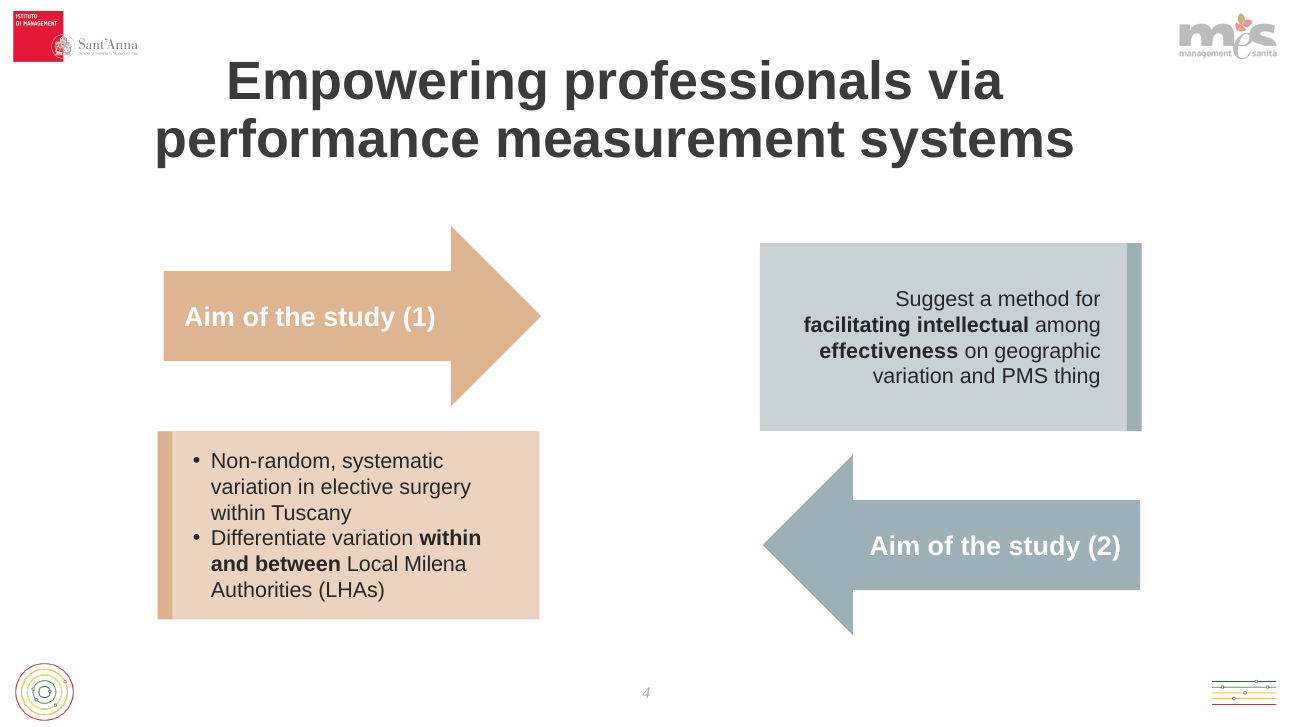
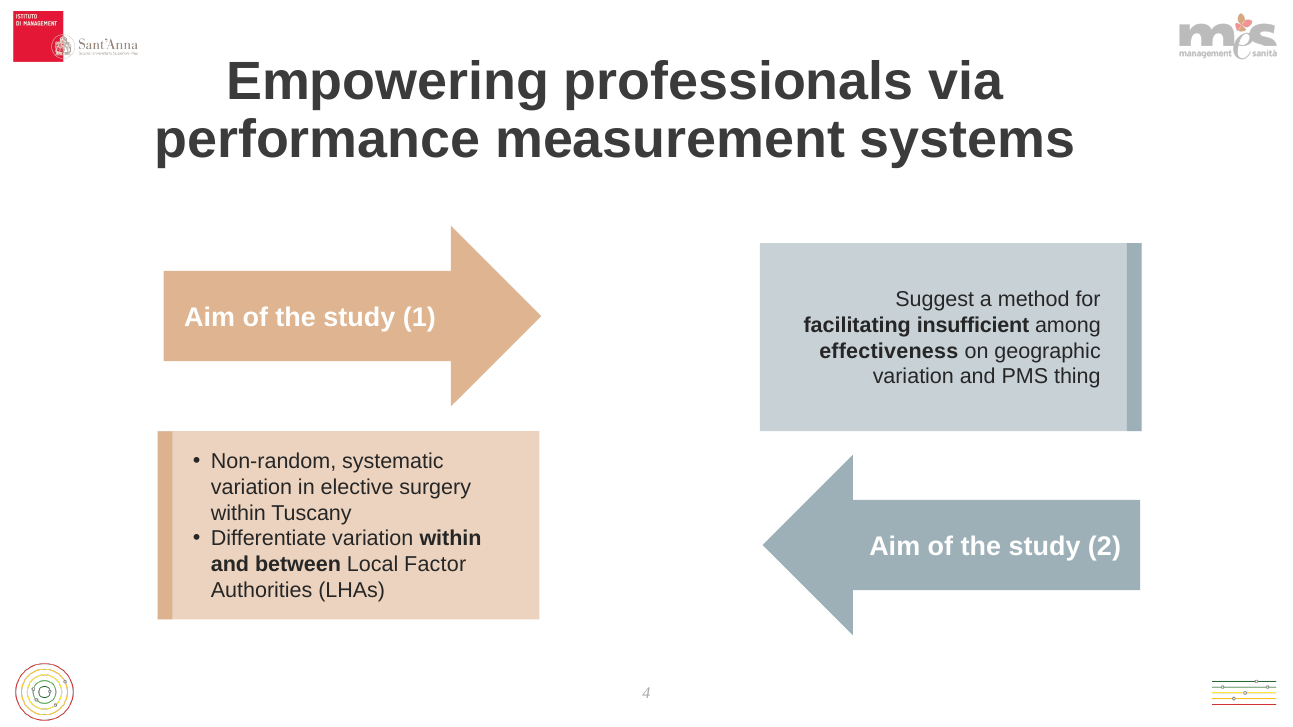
intellectual: intellectual -> insufficient (973, 325)
Milena: Milena -> Factor (435, 565)
